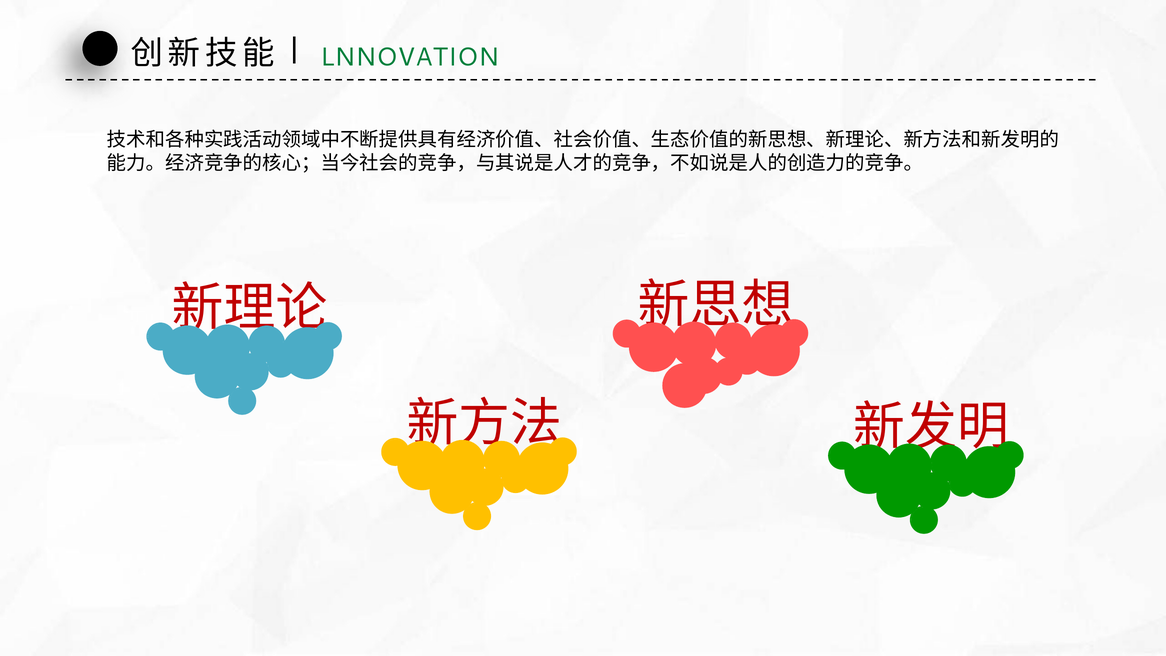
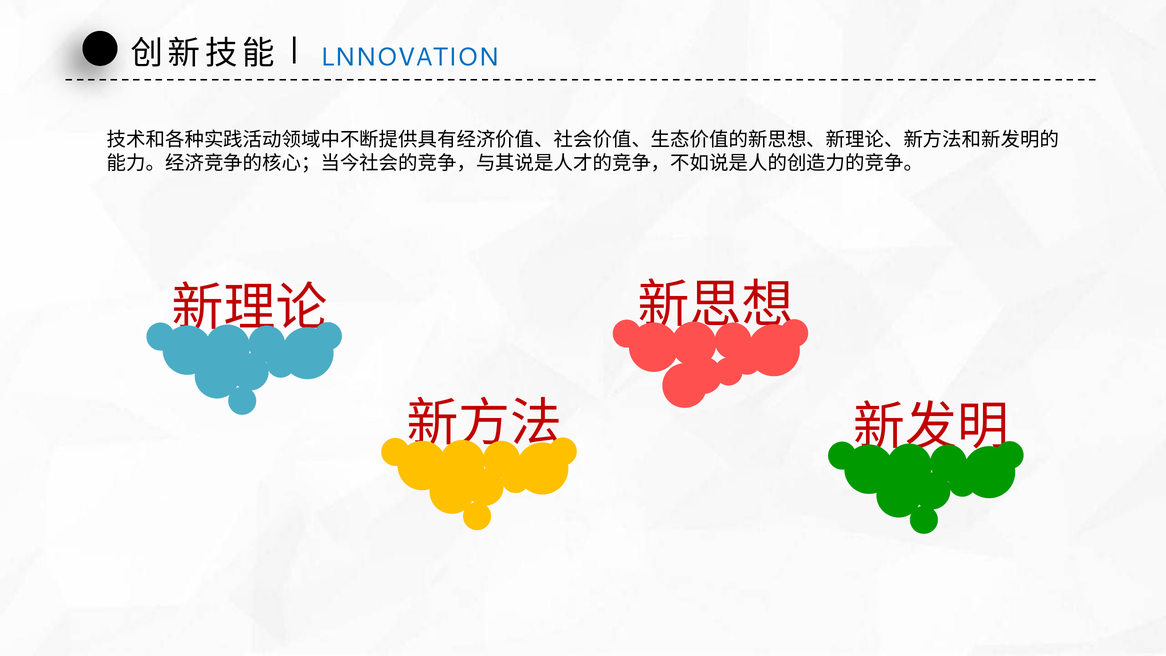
LNNOVATION colour: green -> blue (410, 57)
